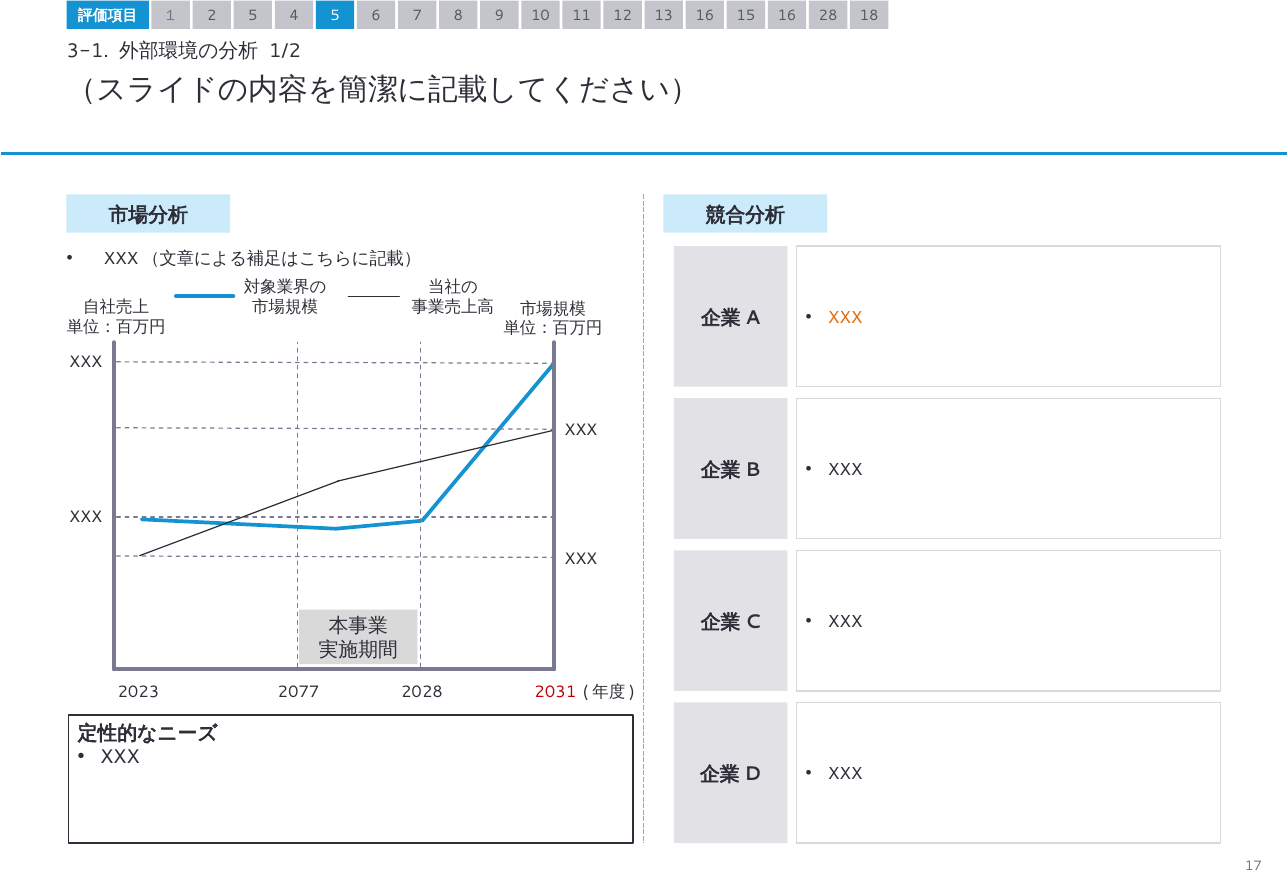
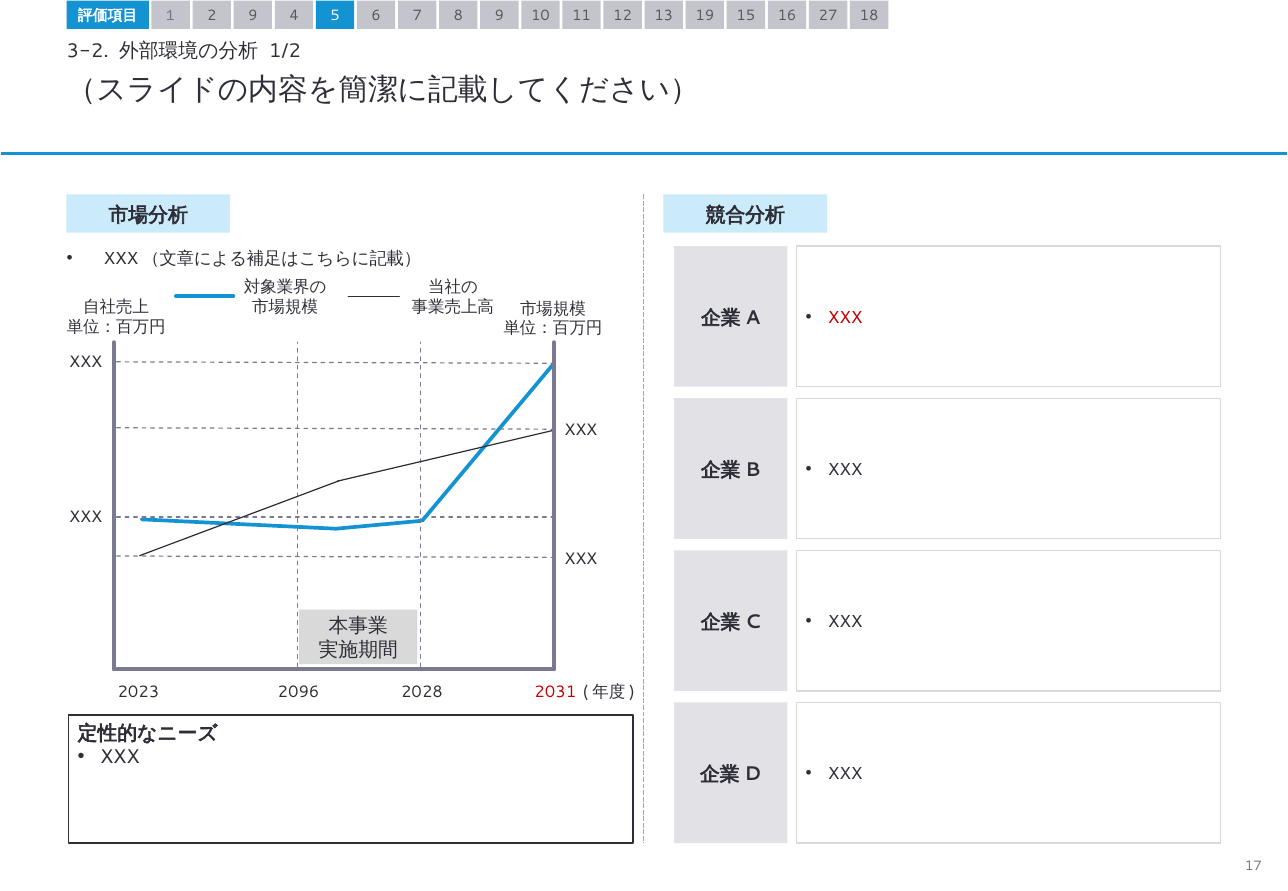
2 5: 5 -> 9 (253, 15)
13 16: 16 -> 19 (705, 15)
28: 28 -> 27 (828, 15)
3-1: 3-1 -> 3-2 (88, 51)
XXX colour: orange -> red (845, 318)
2077: 2077 -> 2096 (299, 692)
